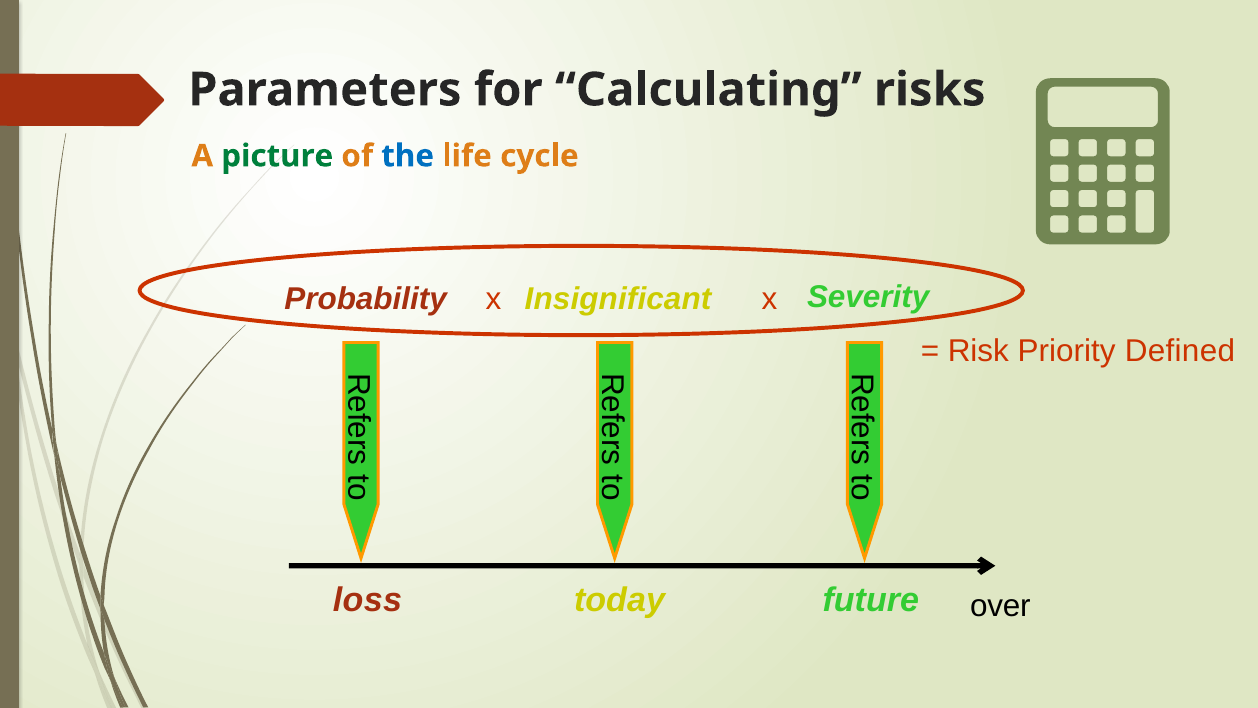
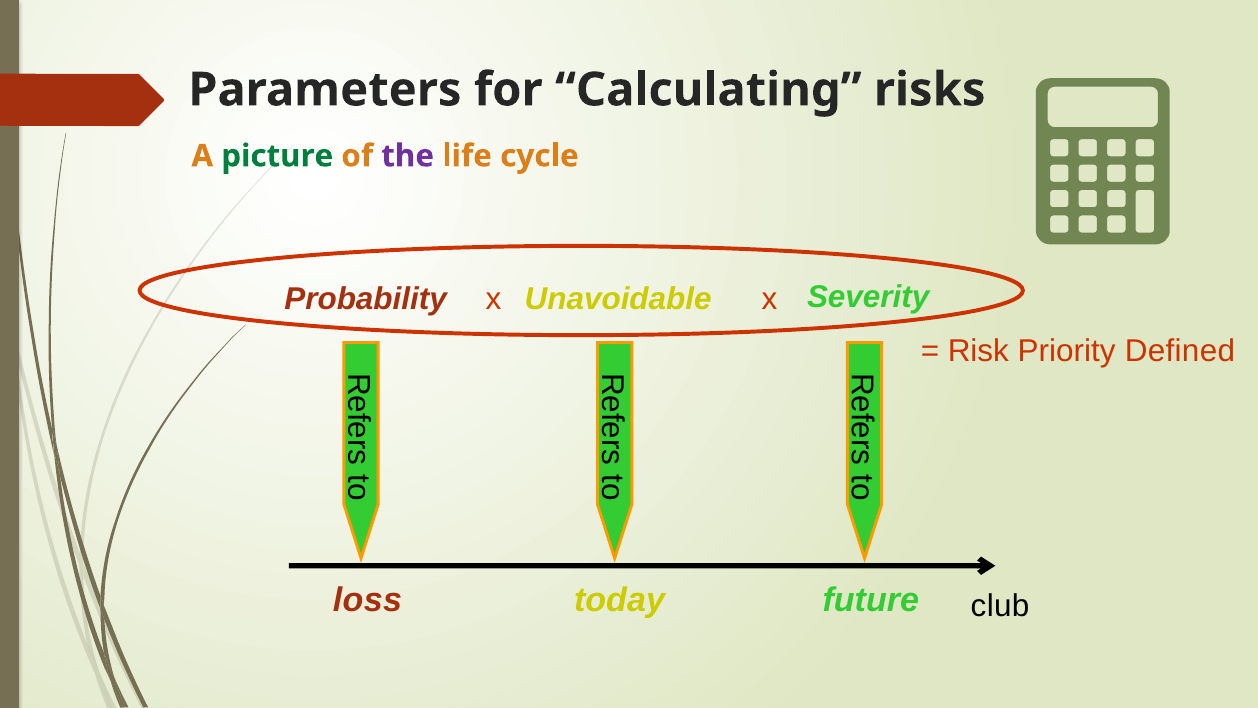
the colour: blue -> purple (408, 156)
Insignificant: Insignificant -> Unavoidable (618, 299)
over: over -> club (1000, 606)
